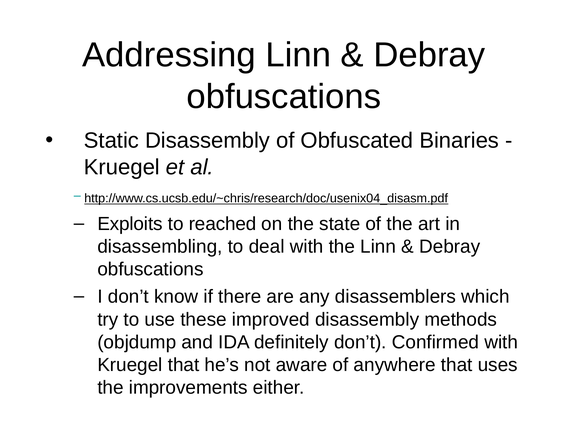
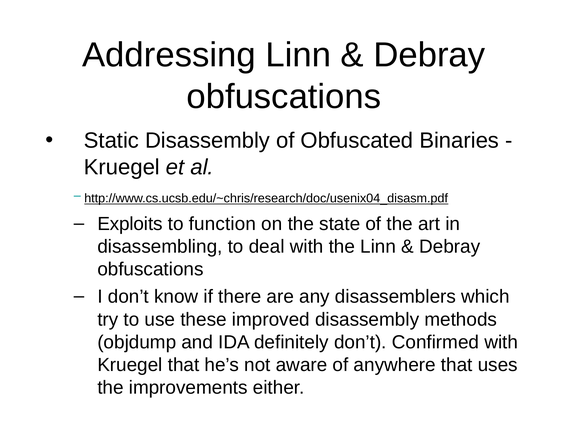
reached: reached -> function (222, 224)
